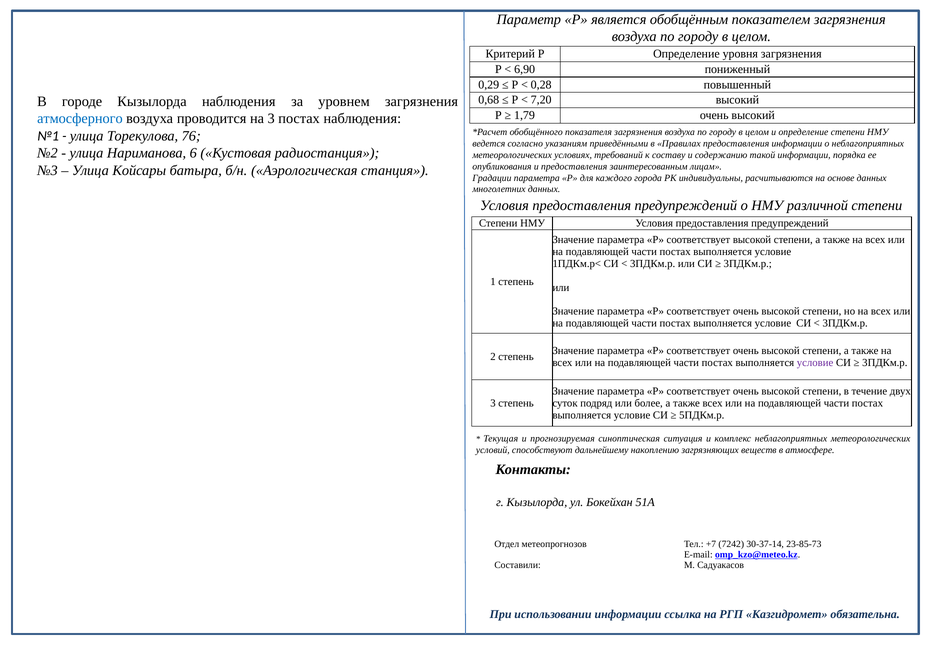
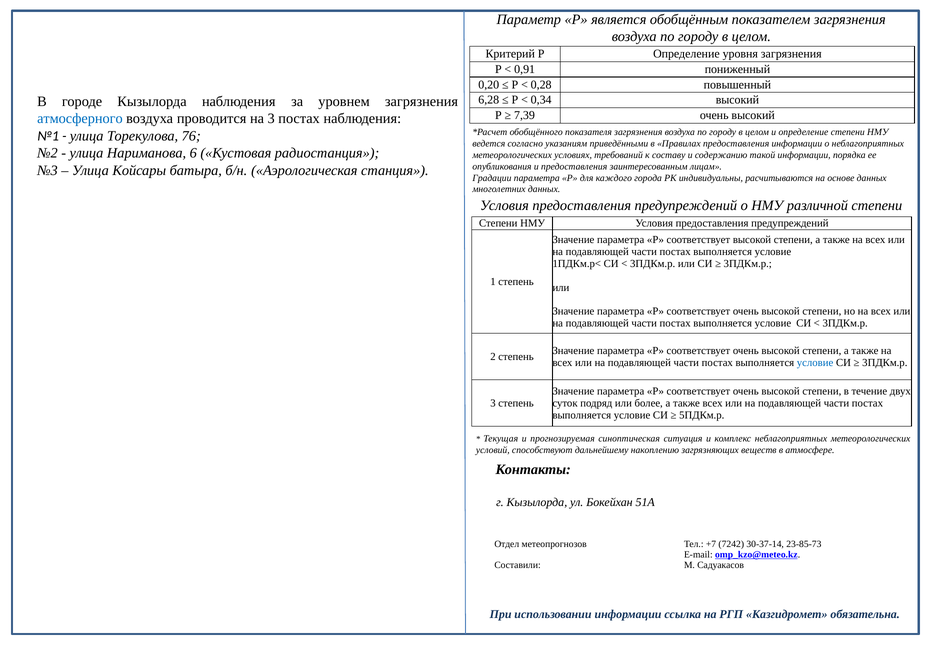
6,90: 6,90 -> 0,91 (525, 69)
0,29: 0,29 -> 0,20 (489, 85)
0,68: 0,68 -> 6,28 (489, 100)
7,20: 7,20 -> 0,34 (541, 100)
1,79: 1,79 -> 7,39 (525, 115)
условие colour: purple -> blue (815, 362)
